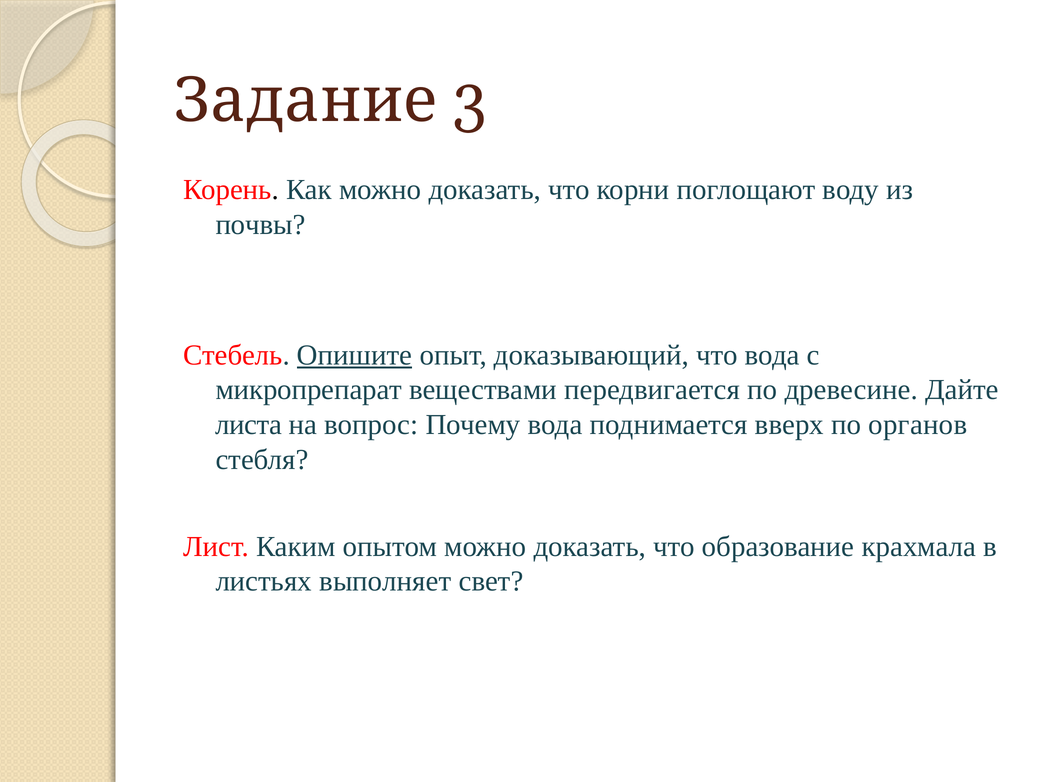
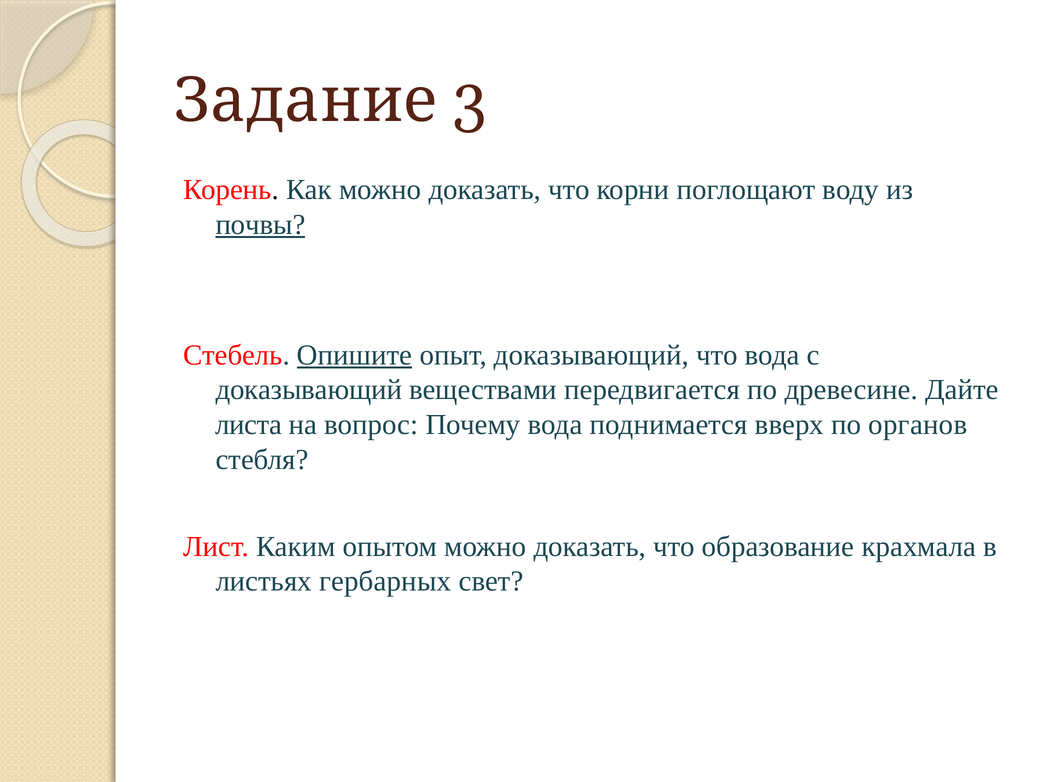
почвы underline: none -> present (260, 224)
микропрепарат: микропрепарат -> доказывающий (309, 390)
выполняет: выполняет -> гербарных (385, 581)
